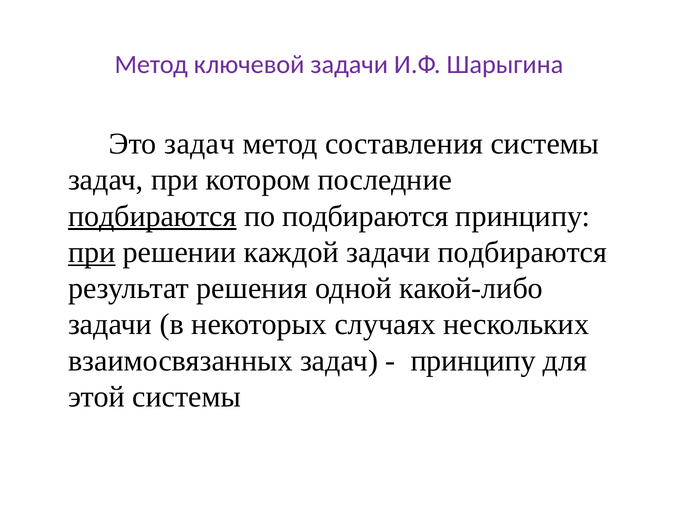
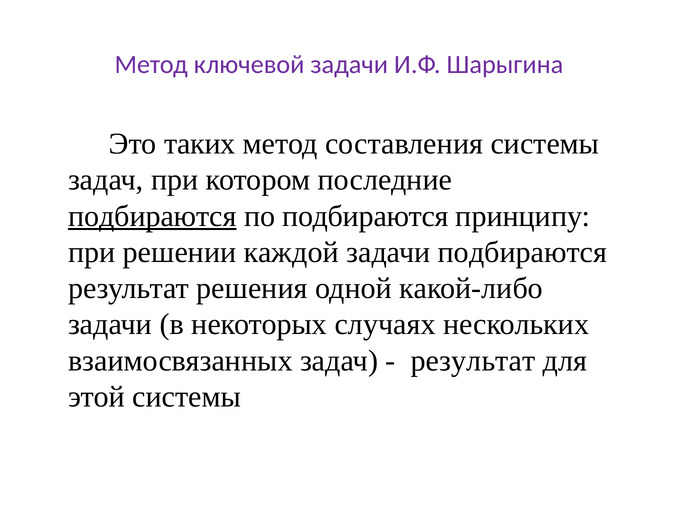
Это задач: задач -> таких (200, 144)
при underline: present -> none (92, 252)
принципу: принципу -> результат (473, 361)
